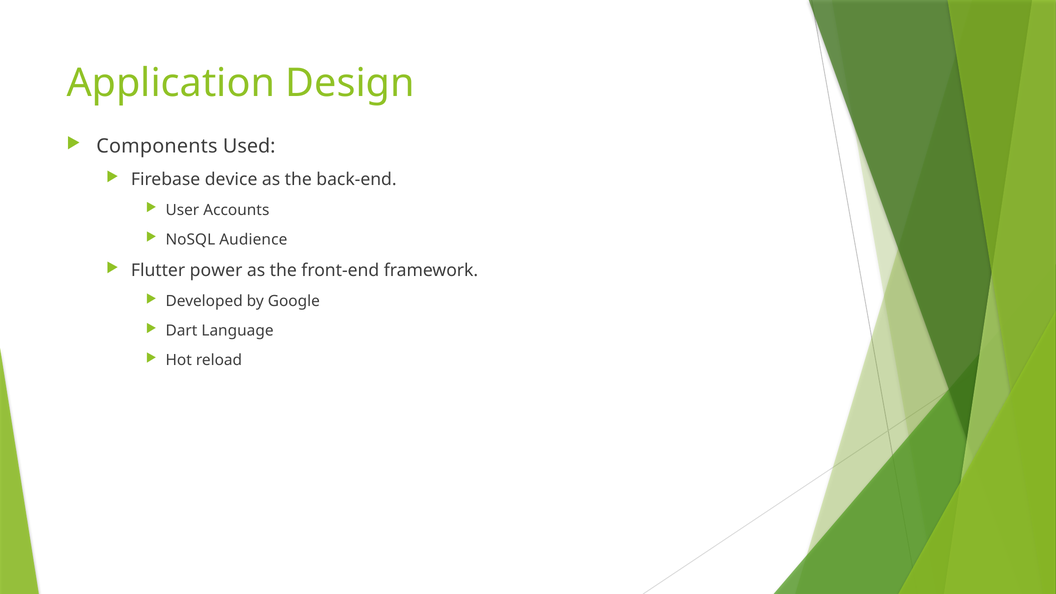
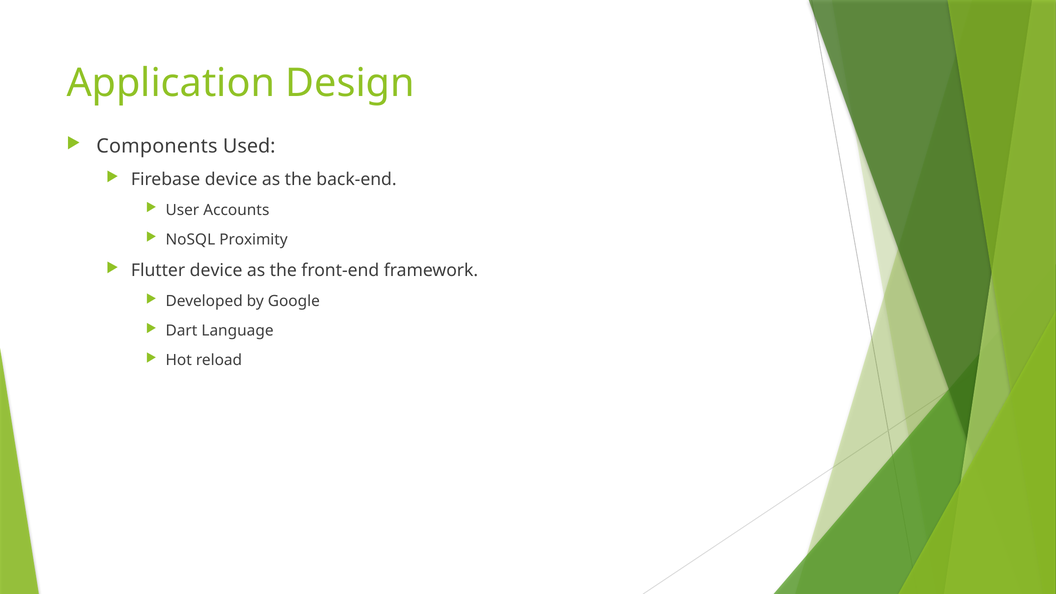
Audience: Audience -> Proximity (253, 240)
Flutter power: power -> device (216, 271)
